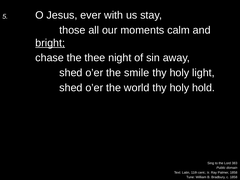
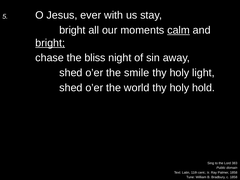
those: those -> bright (72, 30)
calm underline: none -> present (179, 30)
thee: thee -> bliss (95, 58)
